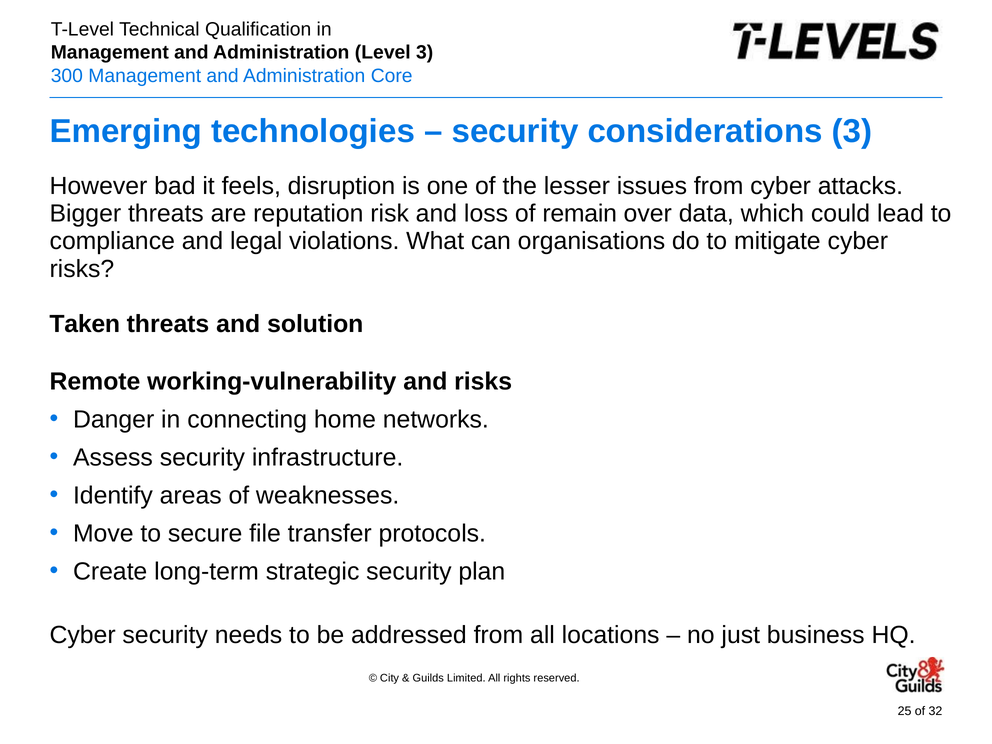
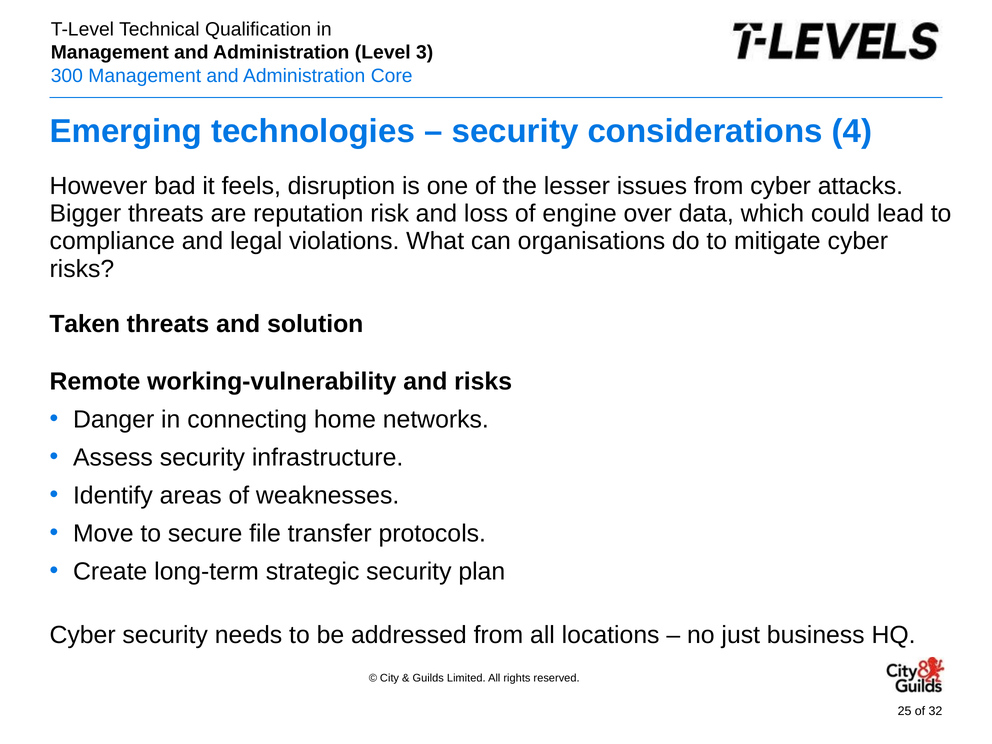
considerations 3: 3 -> 4 (852, 132)
remain: remain -> engine (580, 214)
